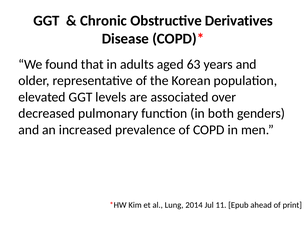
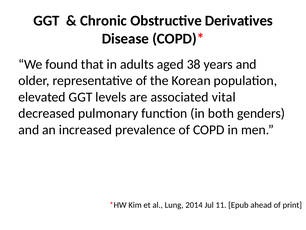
63: 63 -> 38 (194, 64)
over: over -> vital (224, 97)
